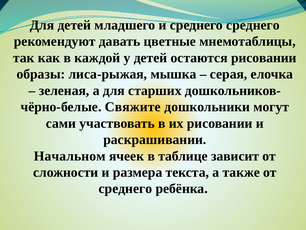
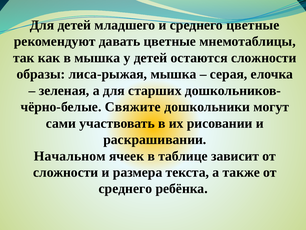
среднего среднего: среднего -> цветные (253, 25)
в каждой: каждой -> мышка (97, 58)
остаются рисовании: рисовании -> сложности (264, 58)
